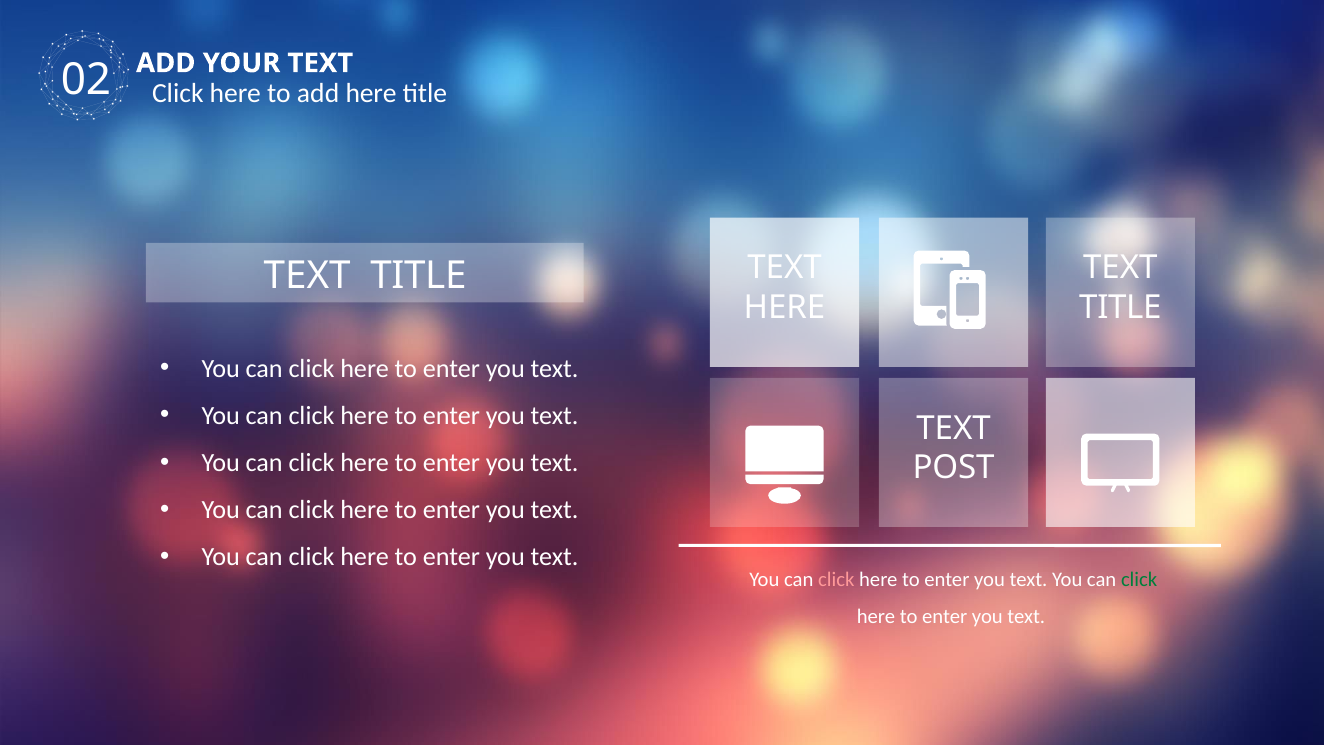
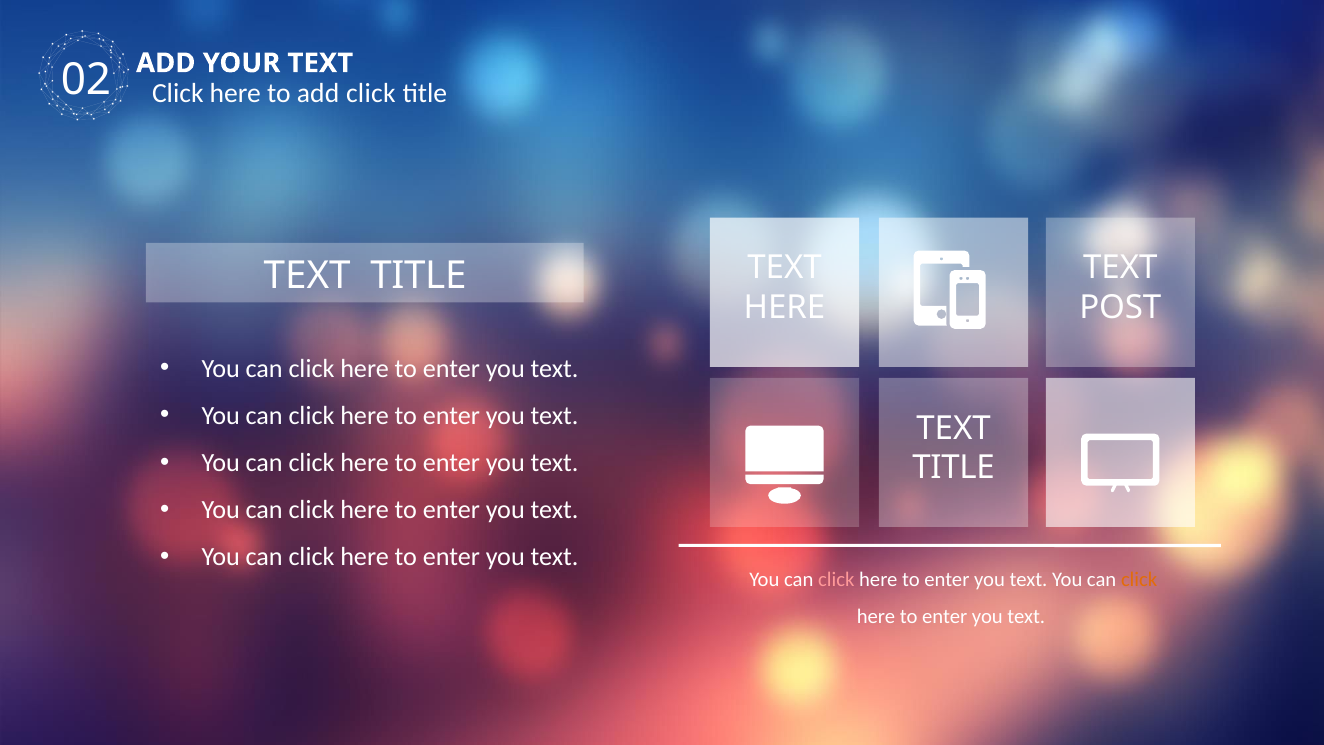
add here: here -> click (371, 94)
TITLE: TITLE -> POST (1120, 308)
POST: POST -> TITLE (954, 468)
click colour: green -> orange (1139, 579)
